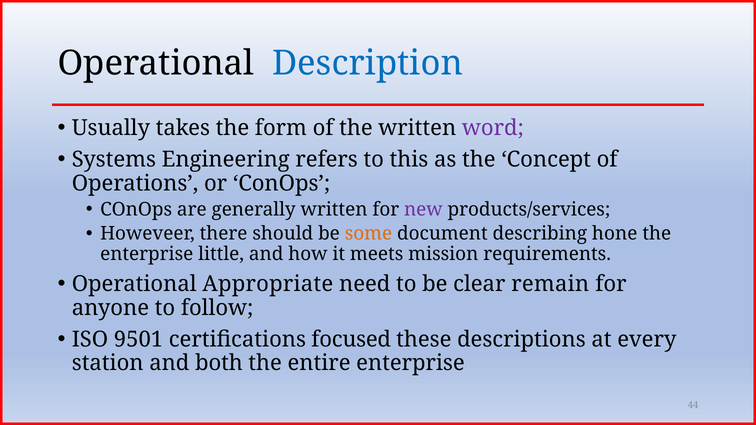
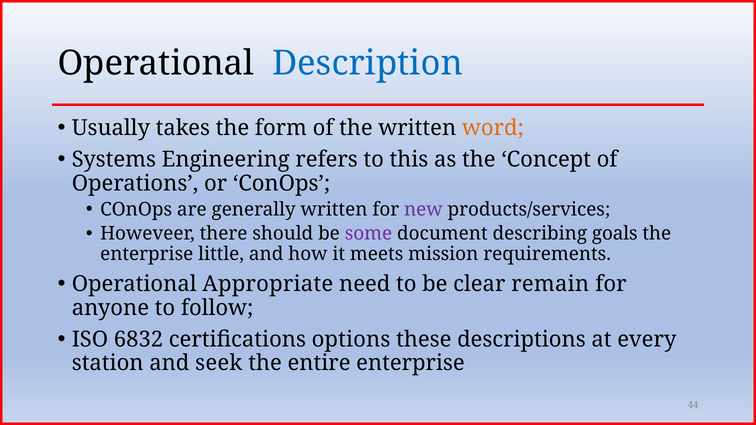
word colour: purple -> orange (493, 128)
some colour: orange -> purple (368, 234)
hone: hone -> goals (615, 234)
9501: 9501 -> 6832 (139, 340)
focused: focused -> options (351, 340)
both: both -> seek (219, 363)
